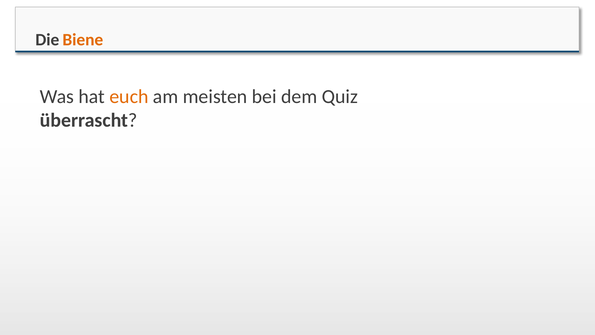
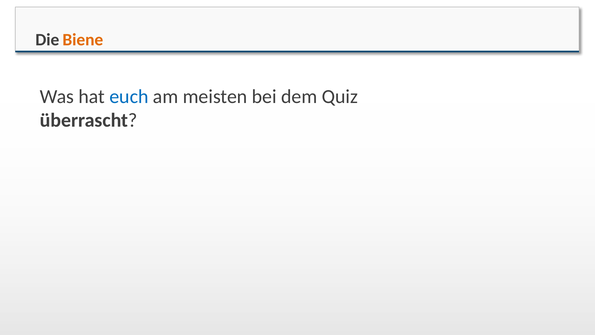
euch colour: orange -> blue (129, 96)
